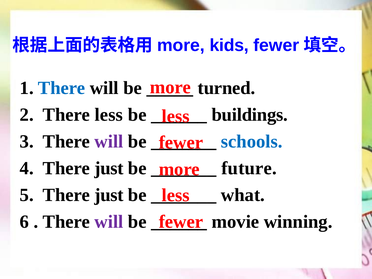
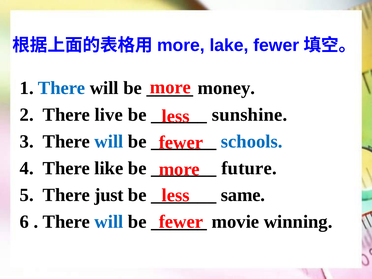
kids: kids -> lake (229, 45)
turned: turned -> money (226, 88)
There less: less -> live (109, 115)
buildings: buildings -> sunshine (250, 115)
will colour: purple -> blue (109, 141)
4 There just: just -> like (109, 168)
what: what -> same (243, 195)
will colour: purple -> blue (109, 222)
